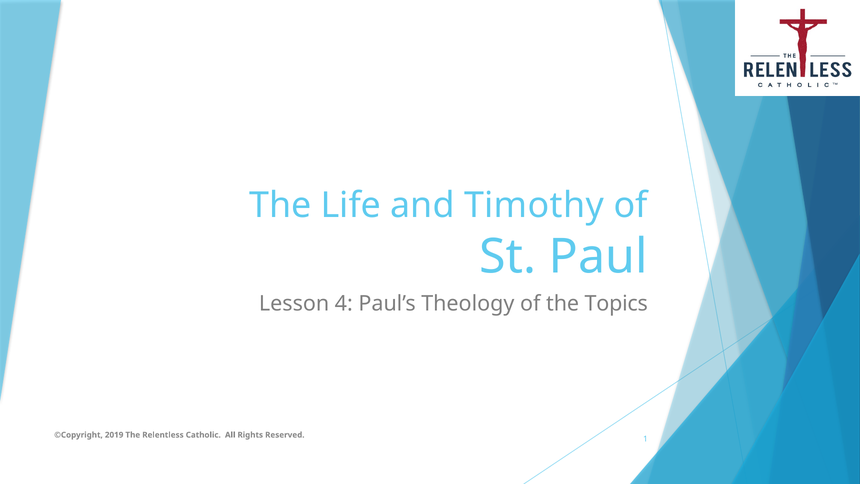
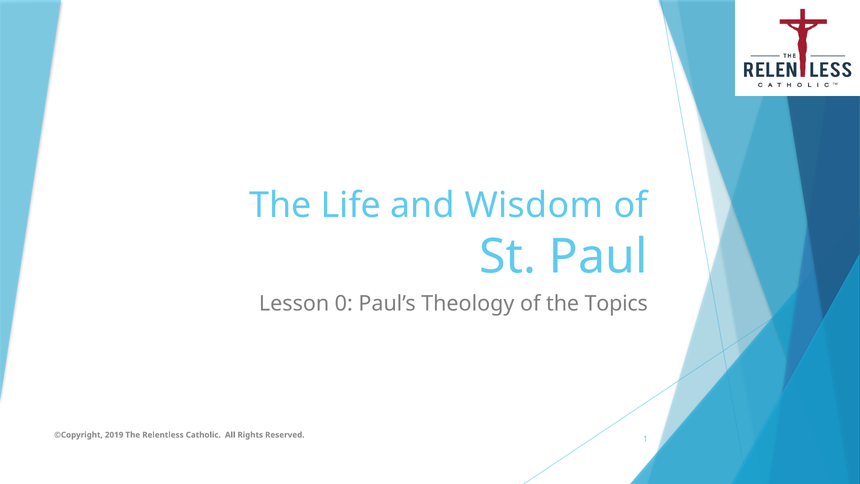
Timothy: Timothy -> Wisdom (534, 205)
4: 4 -> 0 (344, 303)
